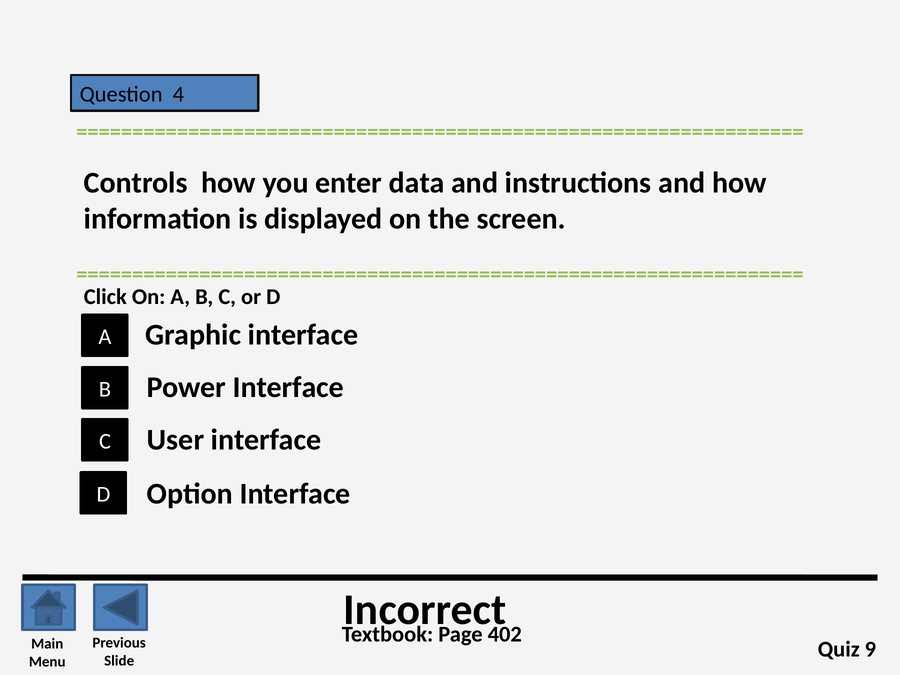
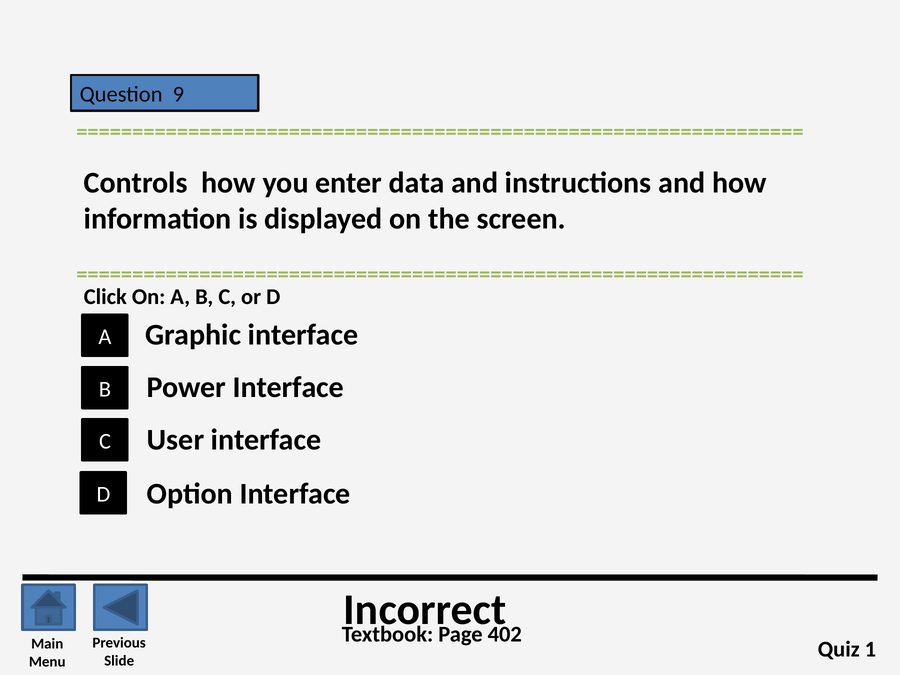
4: 4 -> 9 (178, 94)
9: 9 -> 1 (870, 649)
